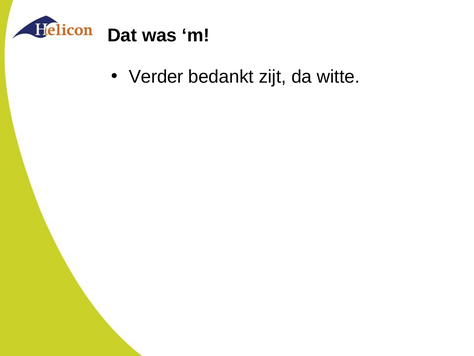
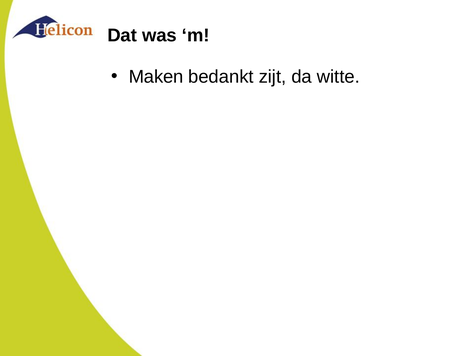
Verder: Verder -> Maken (156, 77)
